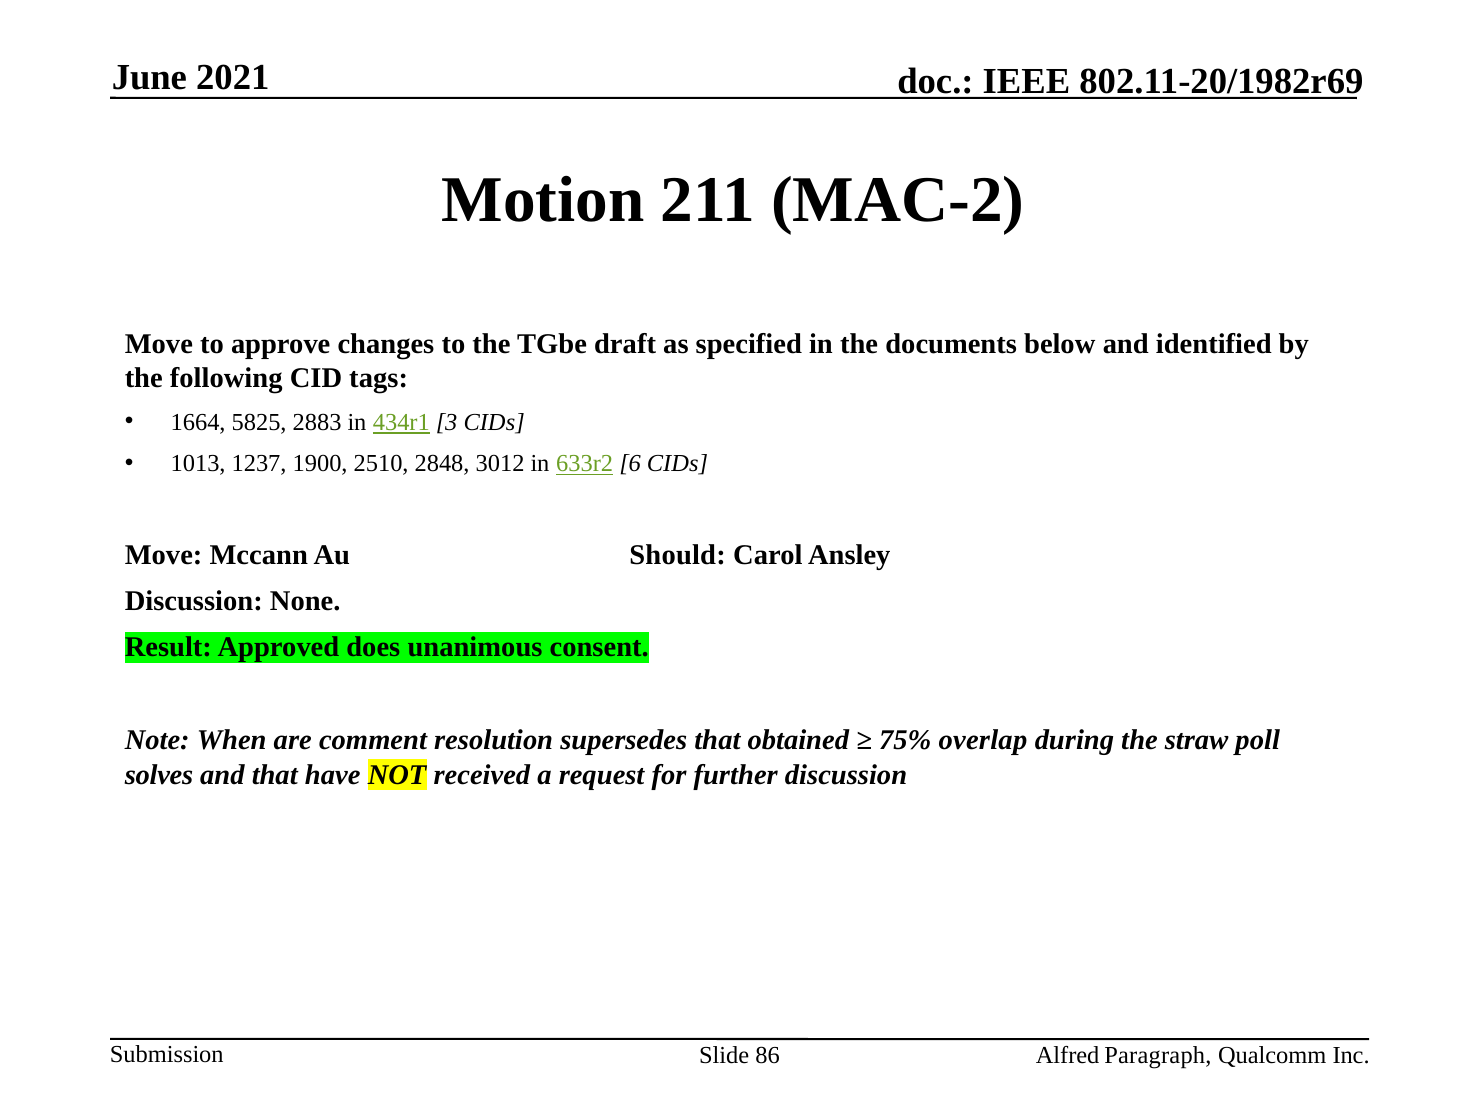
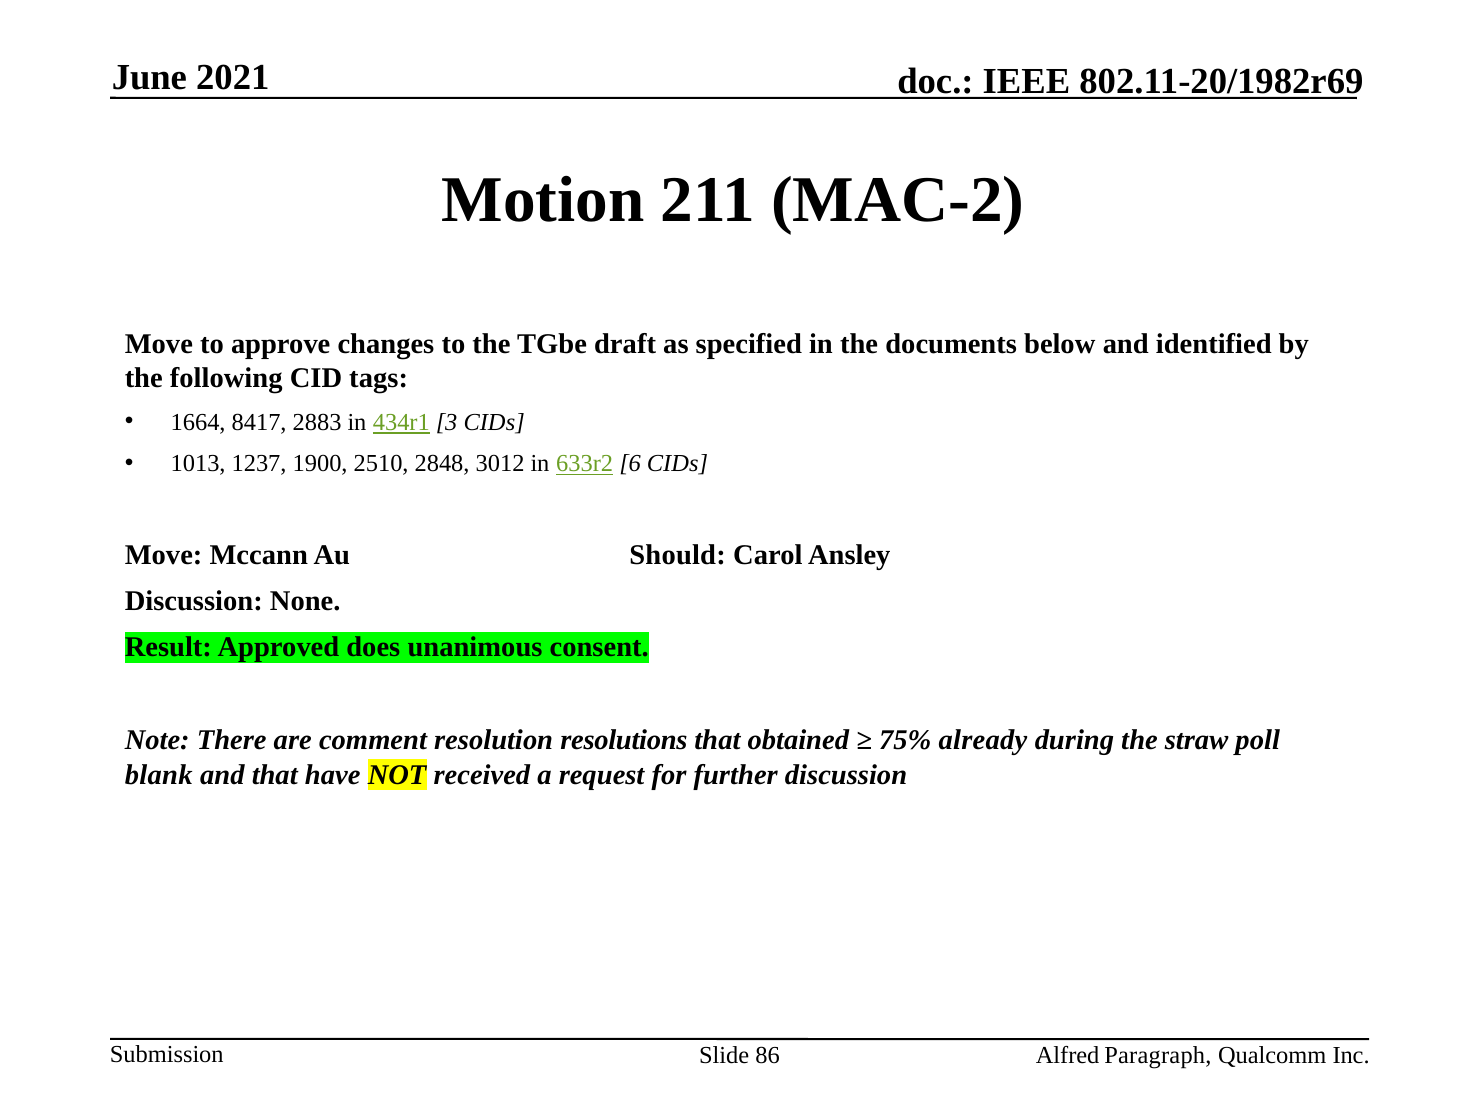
5825: 5825 -> 8417 (259, 422)
When: When -> There (232, 741)
supersedes: supersedes -> resolutions (624, 741)
overlap: overlap -> already (983, 741)
solves: solves -> blank (159, 775)
